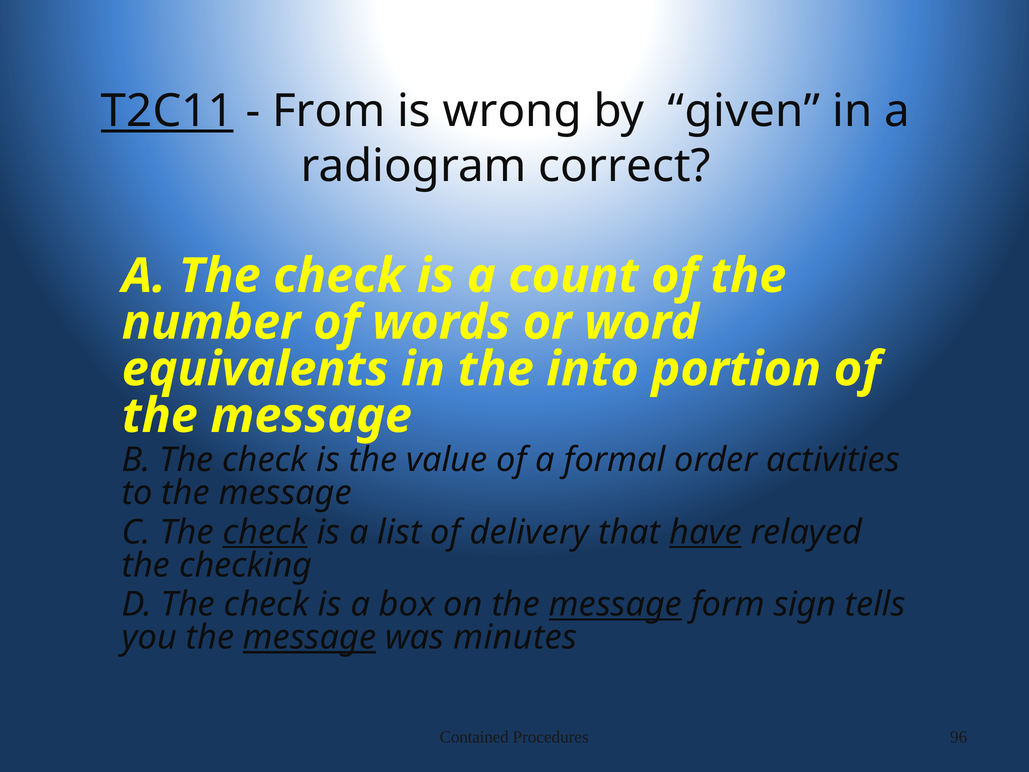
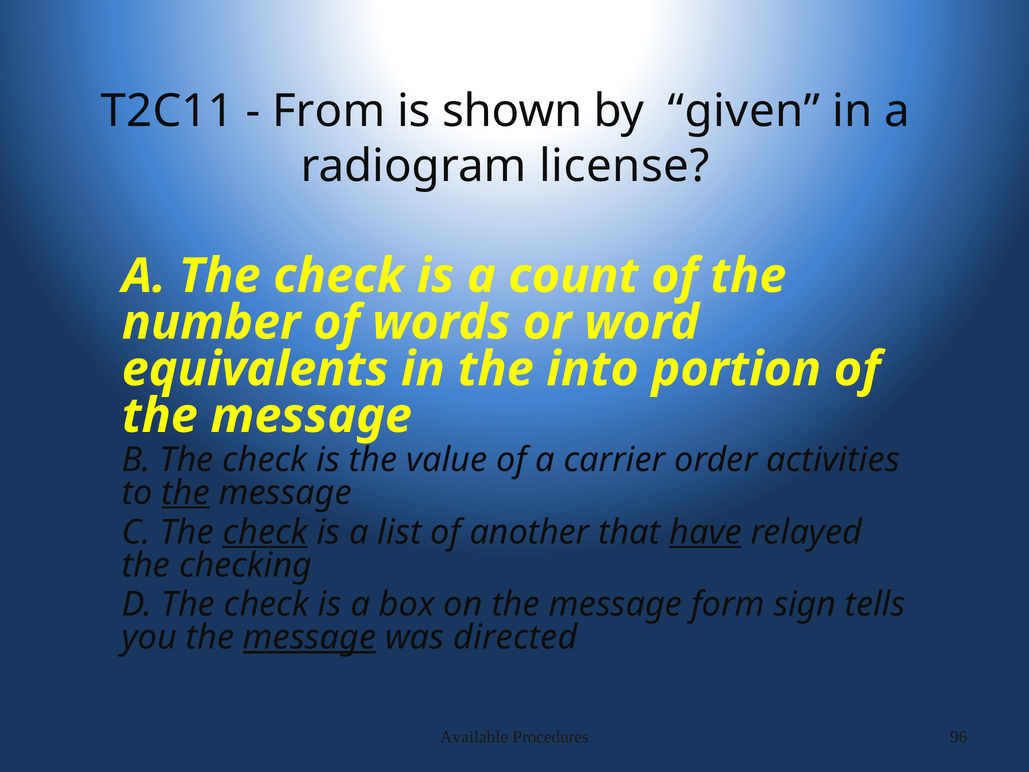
T2C11 underline: present -> none (167, 111)
wrong: wrong -> shown (512, 111)
correct: correct -> license (624, 166)
formal: formal -> carrier (615, 460)
the underline: none -> present (186, 493)
delivery: delivery -> another (529, 532)
message underline: present -> none (615, 604)
minutes: minutes -> directed (515, 637)
Contained: Contained -> Available (474, 737)
